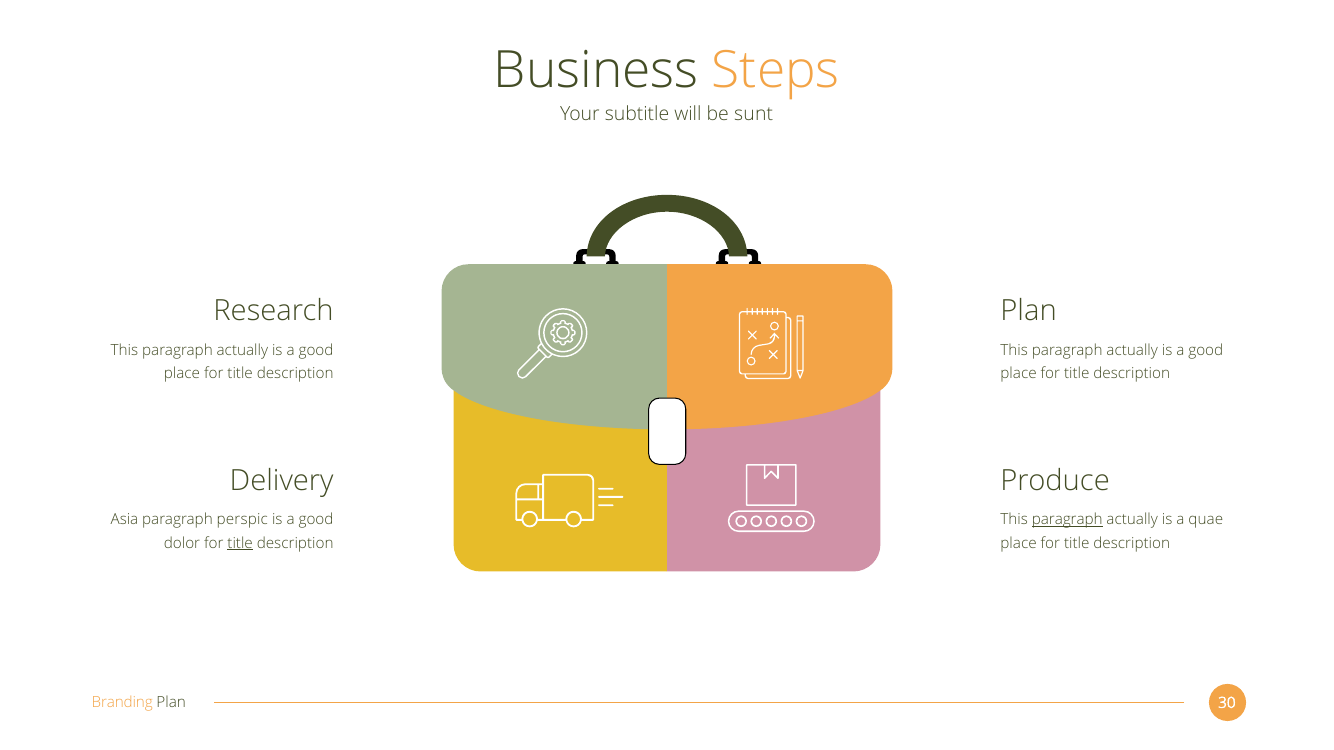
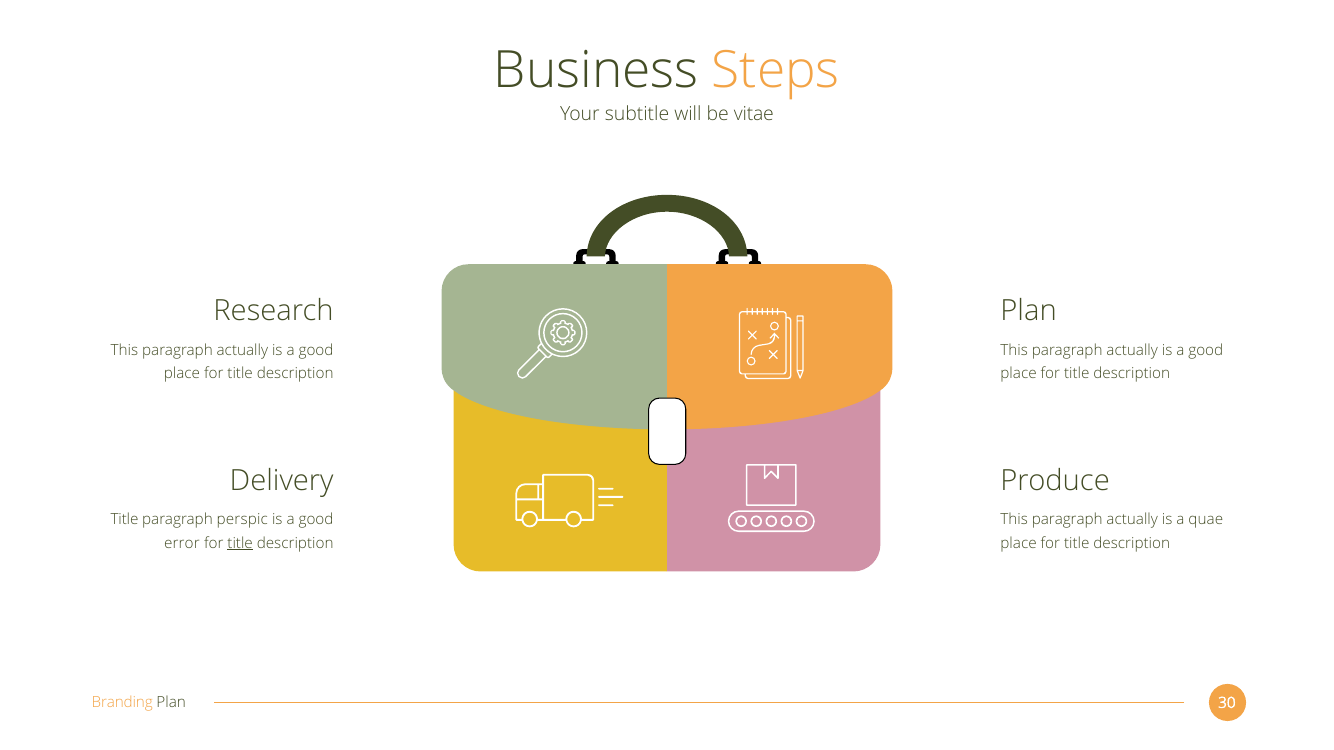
sunt: sunt -> vitae (754, 115)
Asia: Asia -> Title (125, 520)
paragraph underline: present -> none (1067, 520)
dolor: dolor -> error (182, 544)
